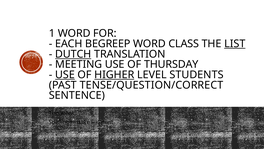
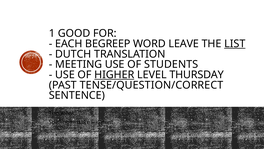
1 WORD: WORD -> GOOD (74, 33)
CLASS: CLASS -> LEAVE (184, 44)
DUTCH underline: present -> none (73, 54)
THURSDAY: THURSDAY -> STUDENTS (171, 64)
USE underline: present -> none (65, 74)
STUDENTS: STUDENTS -> THURSDAY (197, 74)
